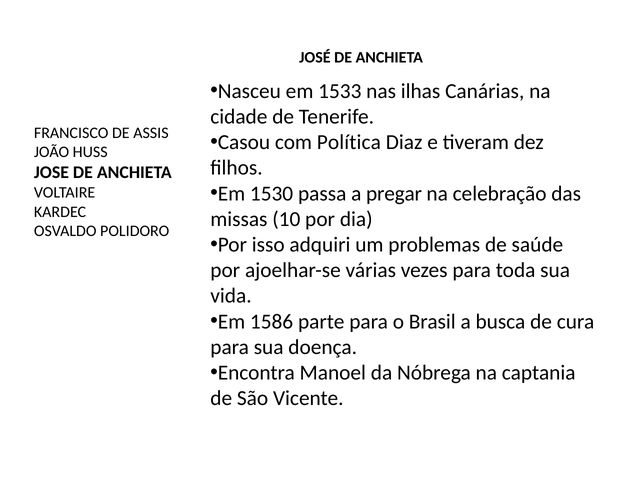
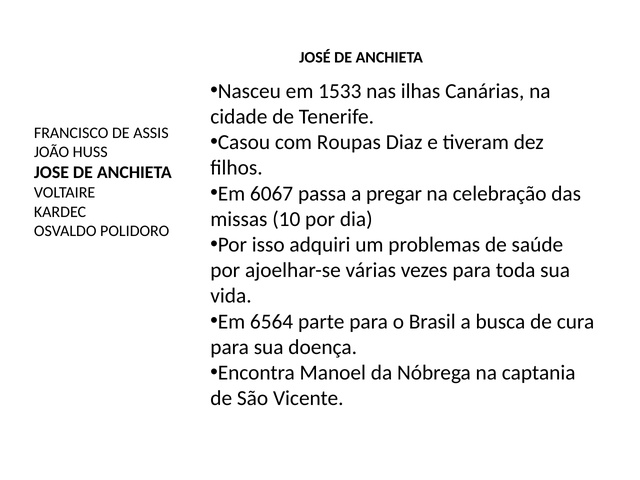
Política: Política -> Roupas (349, 142)
1530: 1530 -> 6067 (272, 193)
1586: 1586 -> 6564 (272, 321)
